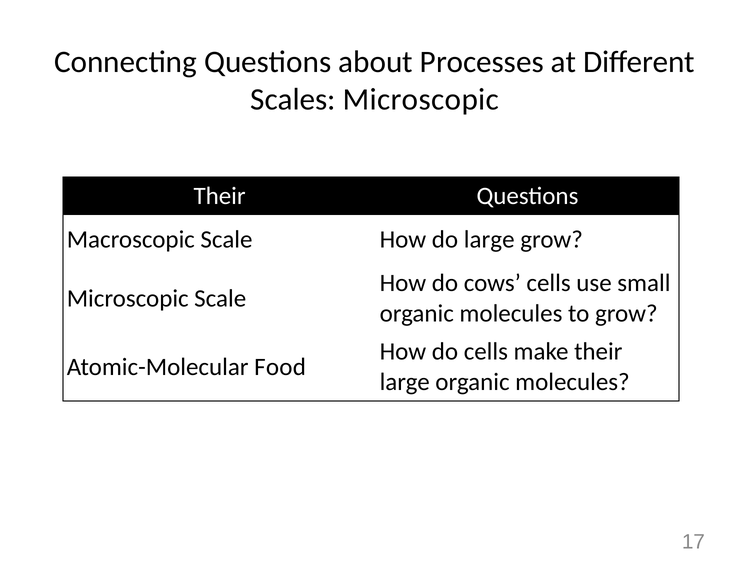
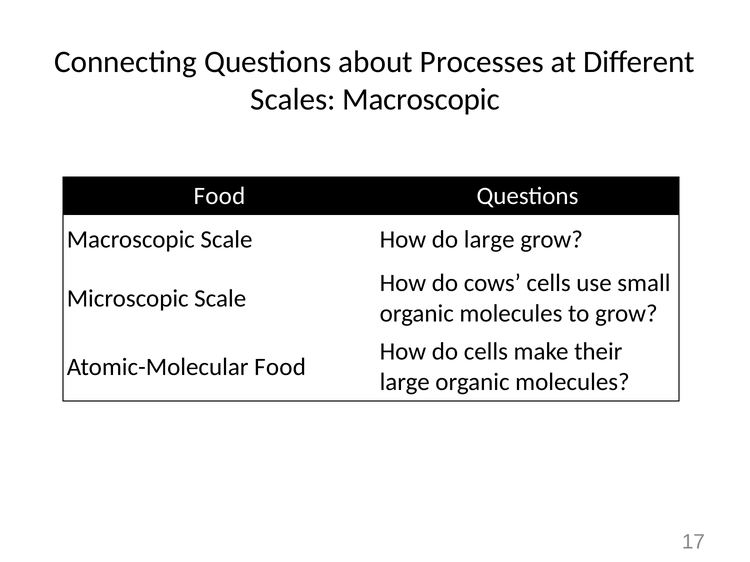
Scales Microscopic: Microscopic -> Macroscopic (421, 100)
Their: Their -> Food (219, 196)
